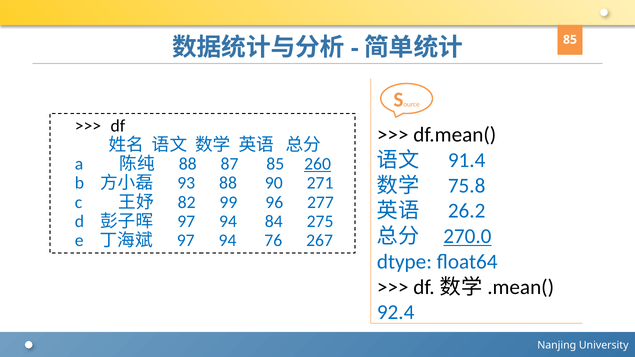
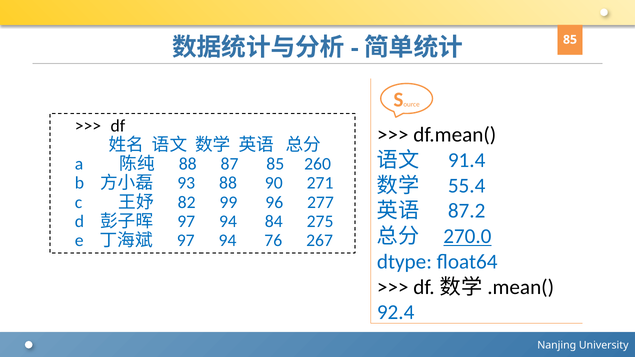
260 underline: present -> none (318, 164)
75.8: 75.8 -> 55.4 (467, 186)
26.2: 26.2 -> 87.2 (467, 211)
